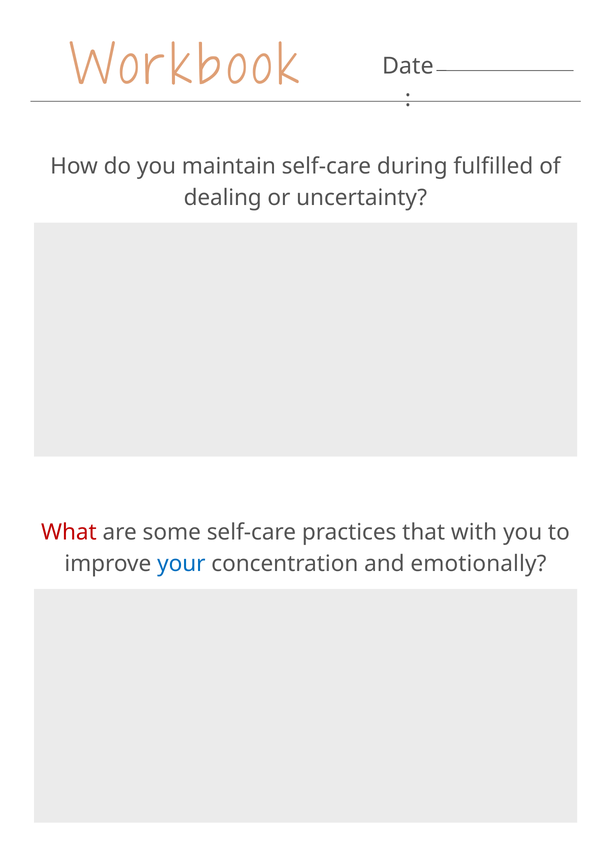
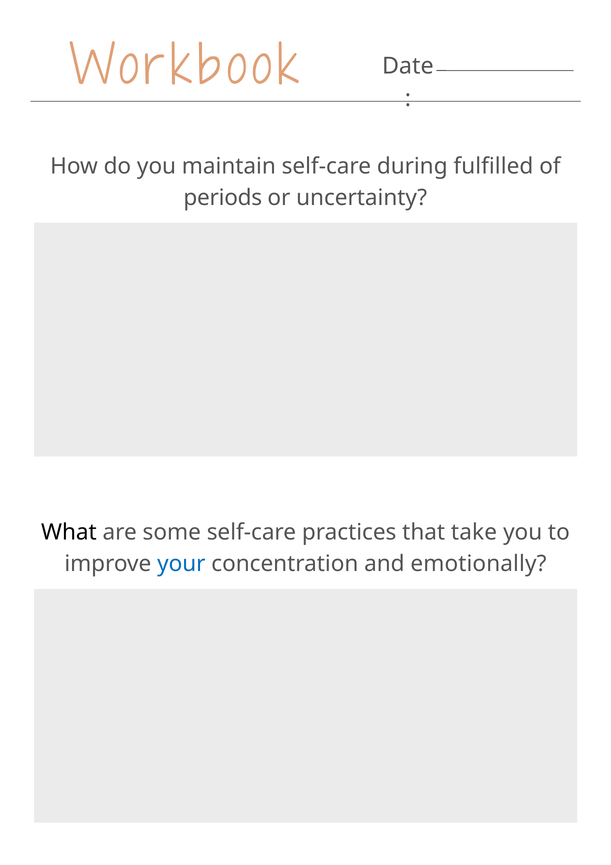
dealing: dealing -> periods (223, 198)
What colour: red -> black (69, 532)
with: with -> take (474, 532)
